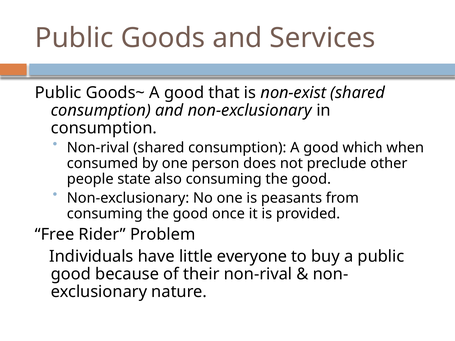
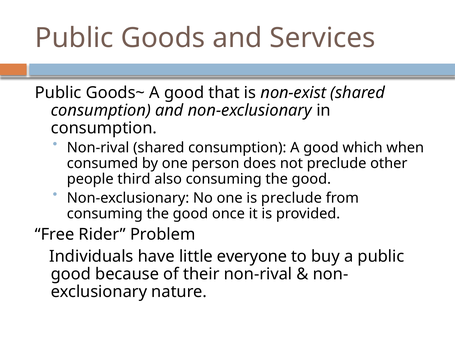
state: state -> third (134, 179)
is peasants: peasants -> preclude (291, 198)
